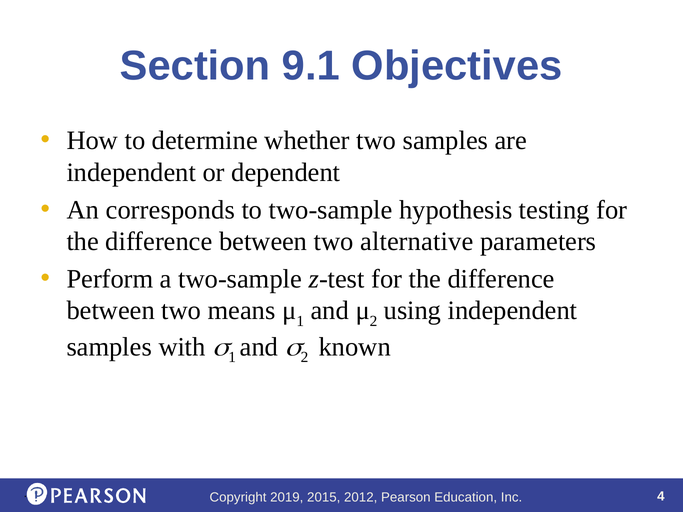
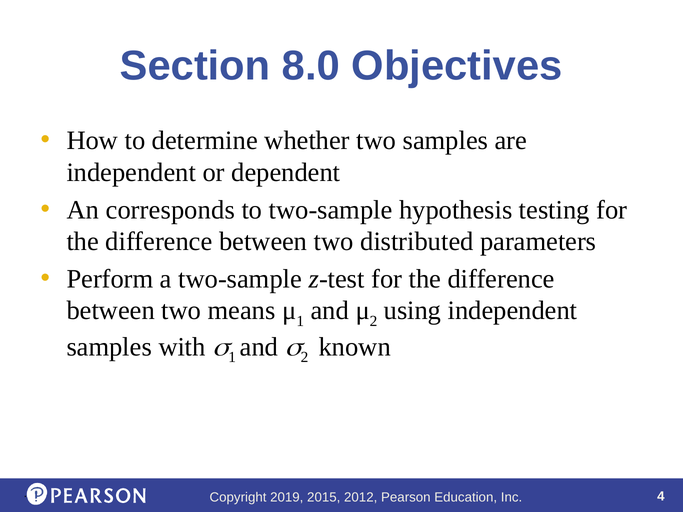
9.1: 9.1 -> 8.0 (311, 66)
alternative: alternative -> distributed (417, 242)
